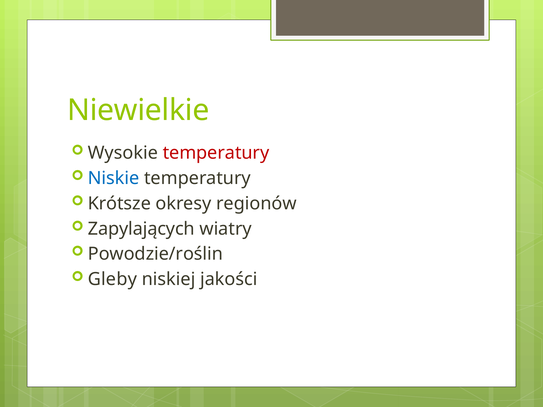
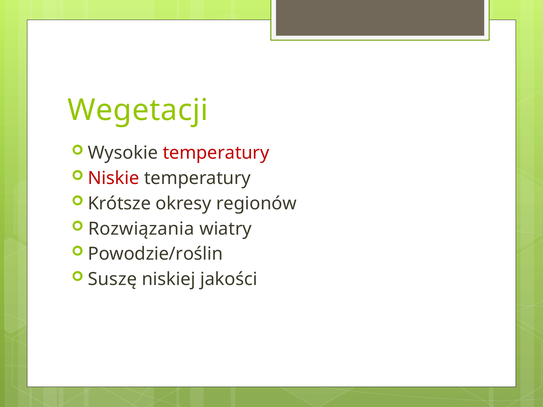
Niewielkie: Niewielkie -> Wegetacji (138, 110)
Niskie colour: blue -> red (114, 178)
Zapylających: Zapylających -> Rozwiązania (141, 229)
Gleby: Gleby -> Suszę (112, 280)
